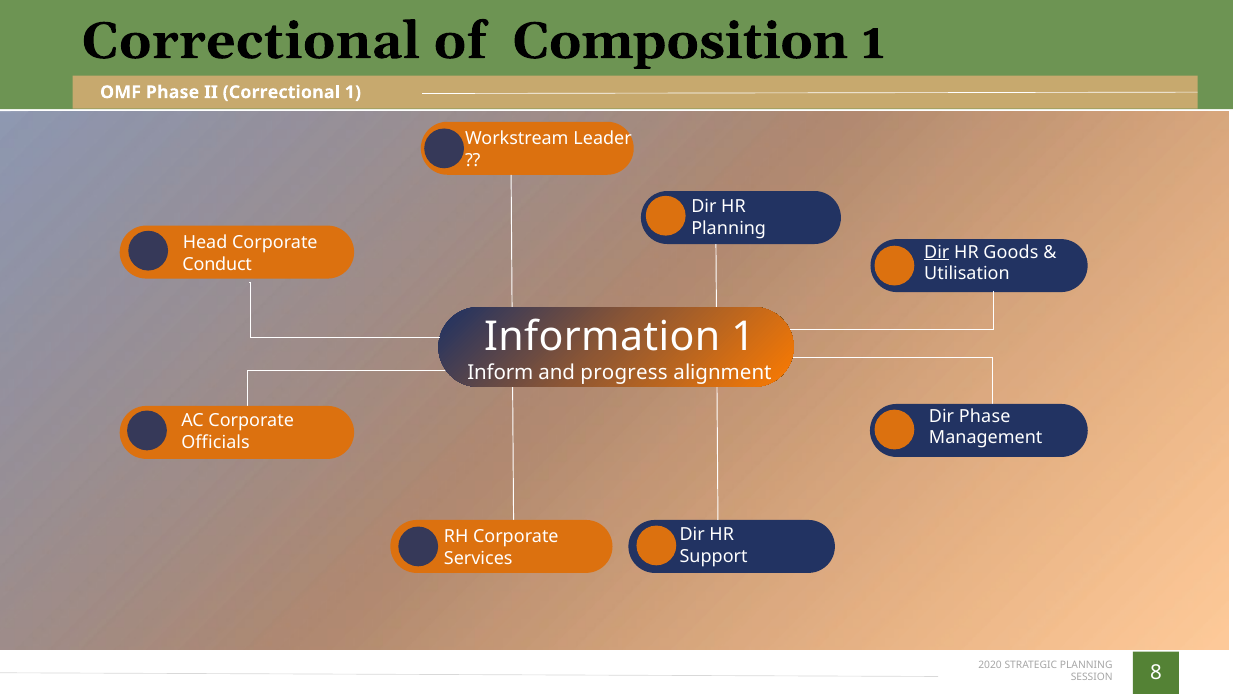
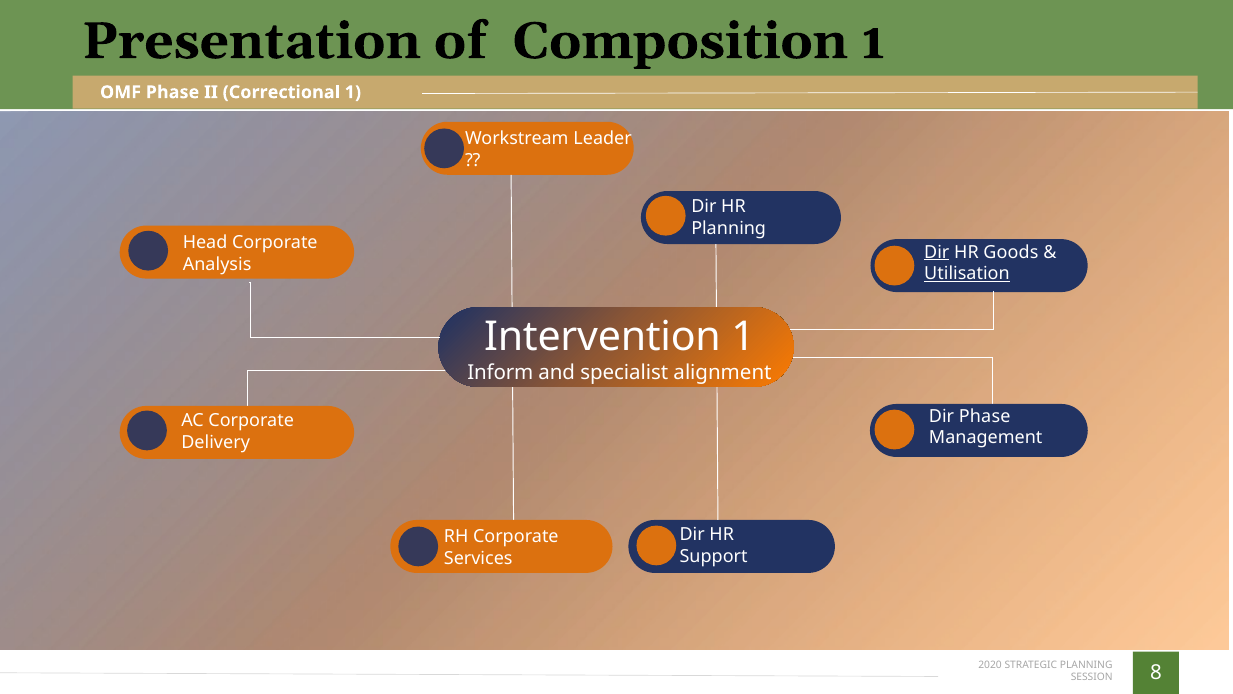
Correctional: Correctional -> Presentation (251, 41)
Conduct: Conduct -> Analysis (217, 264)
Utilisation underline: none -> present (967, 274)
Information: Information -> Intervention (602, 337)
progress: progress -> specialist (624, 372)
Officials: Officials -> Delivery (216, 442)
